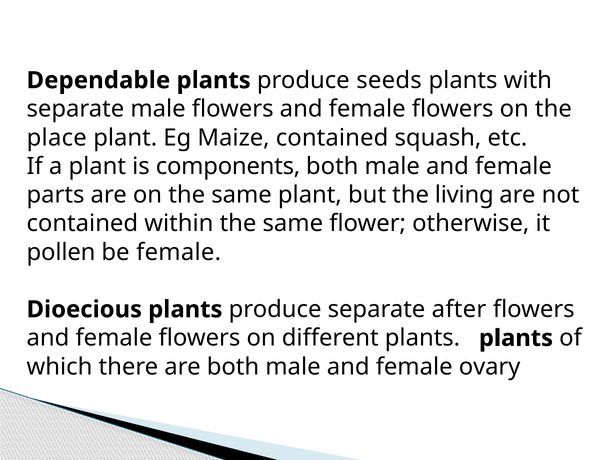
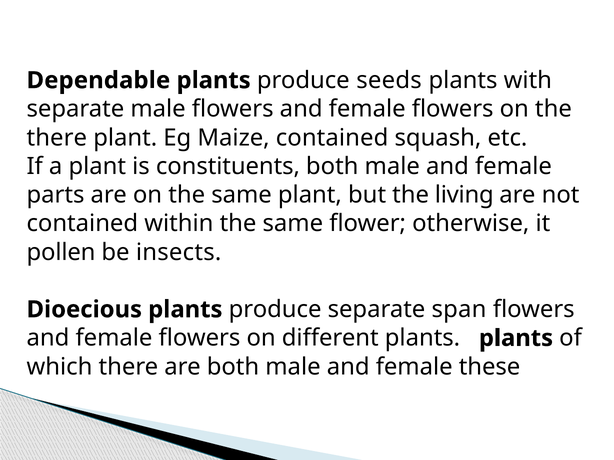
place: place -> there (57, 138)
components: components -> constituents (228, 166)
be female: female -> insects (179, 252)
after: after -> span (459, 310)
ovary: ovary -> these (490, 367)
